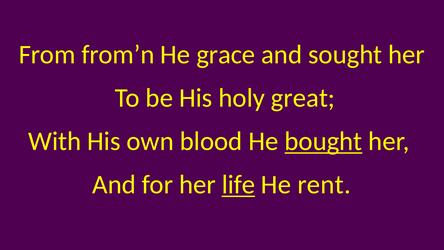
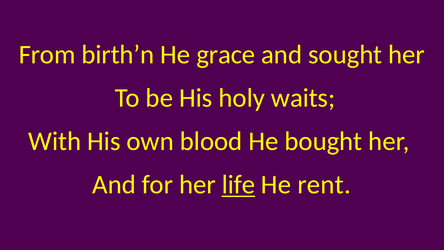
from’n: from’n -> birth’n (118, 55)
great: great -> waits (303, 98)
bought underline: present -> none (323, 141)
